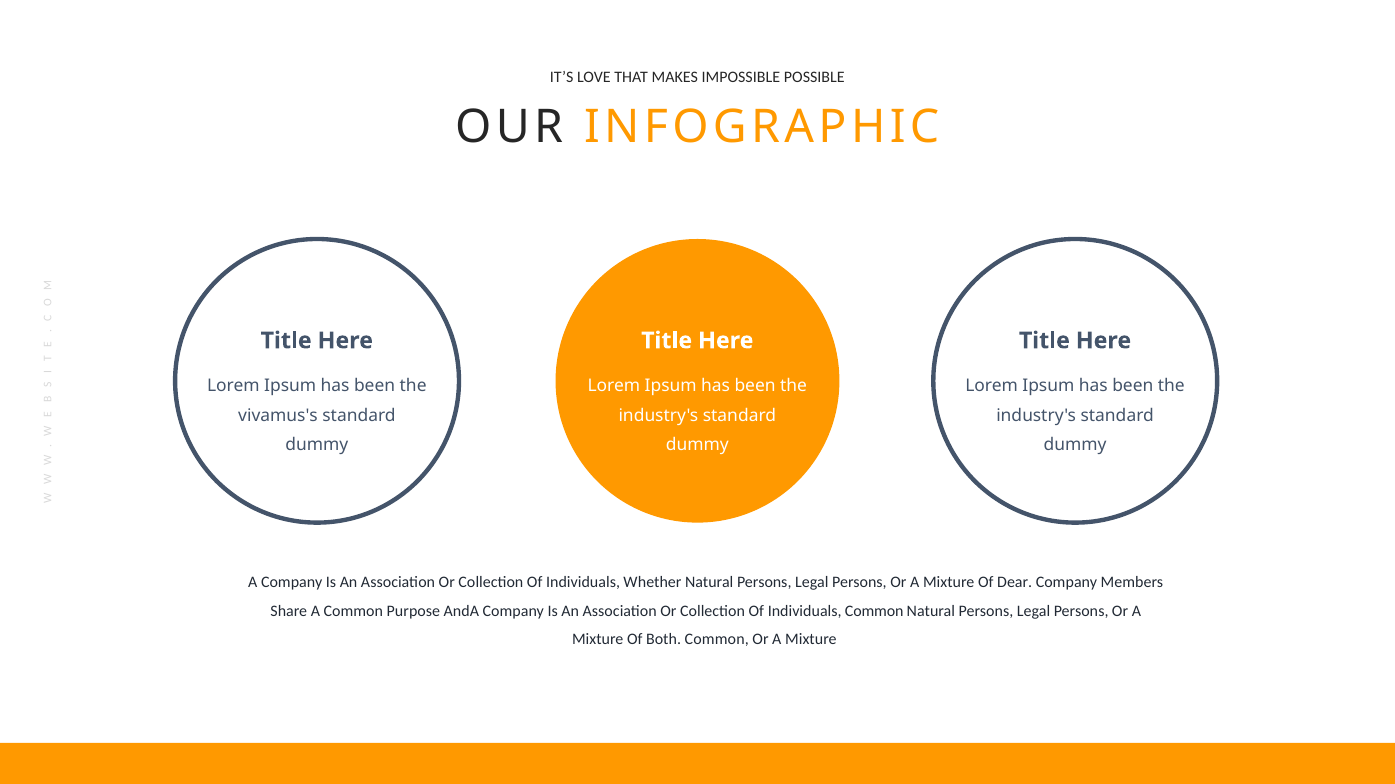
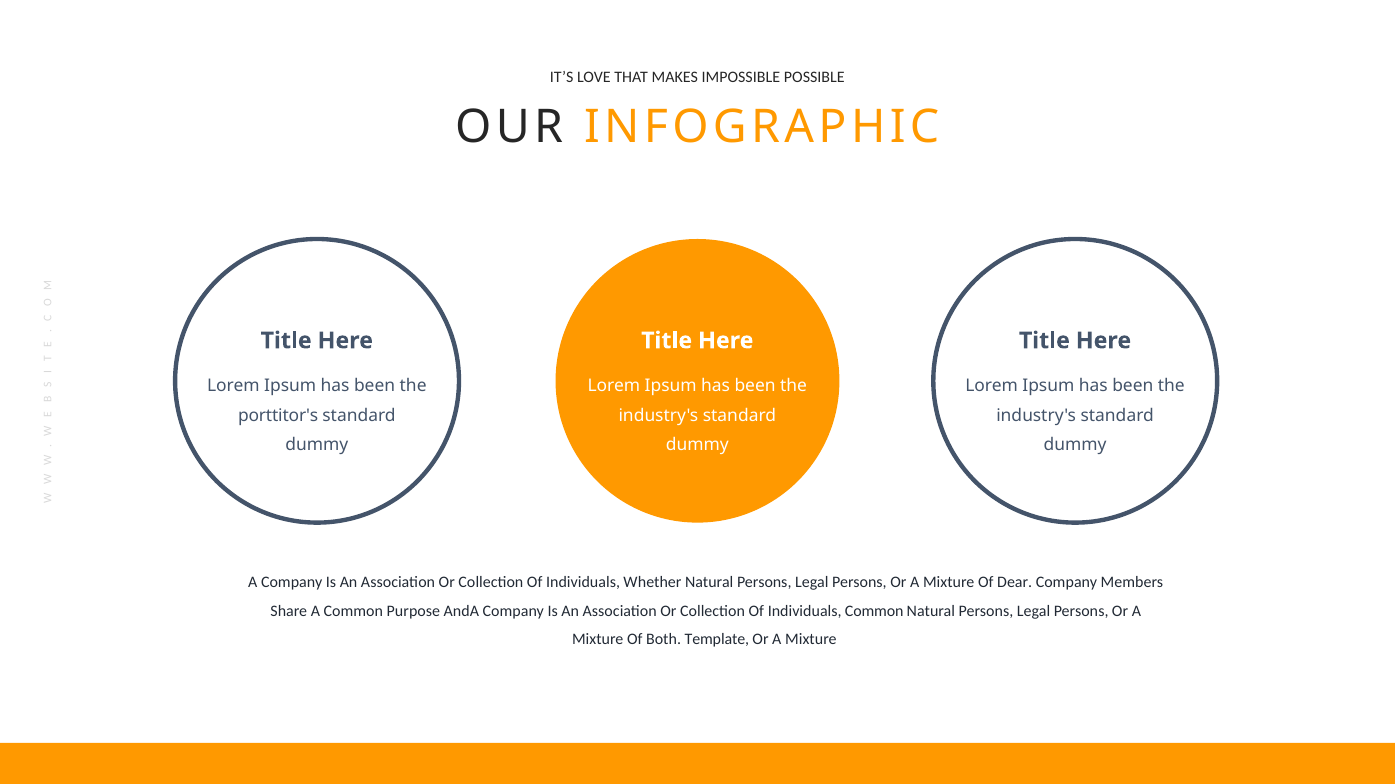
vivamus's: vivamus's -> porttitor's (278, 416)
Both Common: Common -> Template (717, 640)
